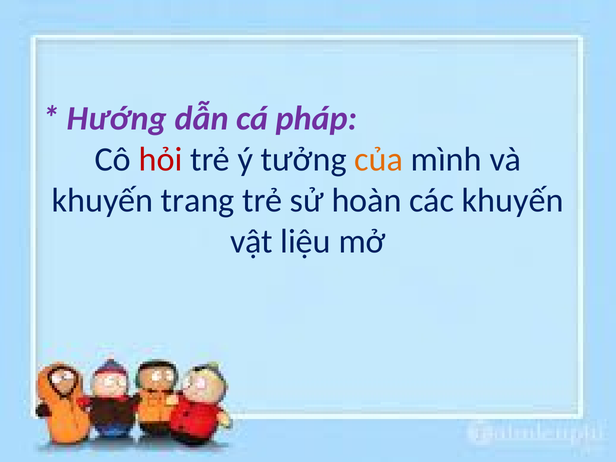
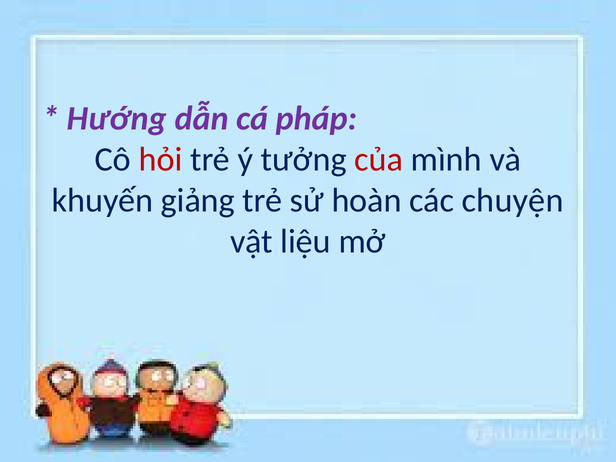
của colour: orange -> red (379, 159)
trang: trang -> giảng (198, 200)
các khuyến: khuyến -> chuyện (513, 200)
